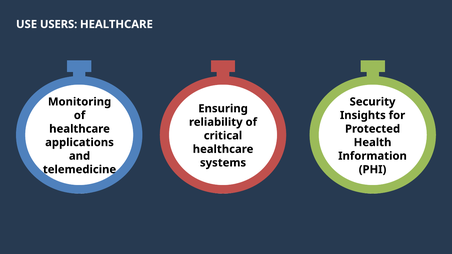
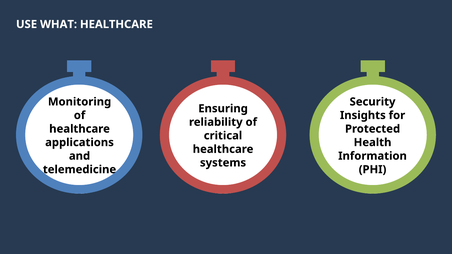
USERS: USERS -> WHAT (59, 24)
